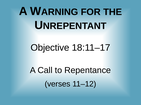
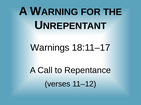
Objective: Objective -> Warnings (50, 48)
